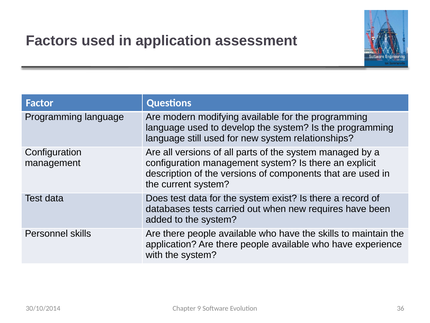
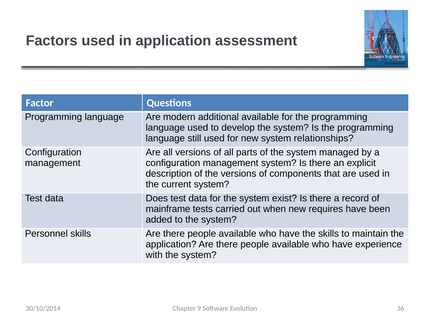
modifying: modifying -> additional (218, 117)
databases: databases -> mainframe (168, 209)
